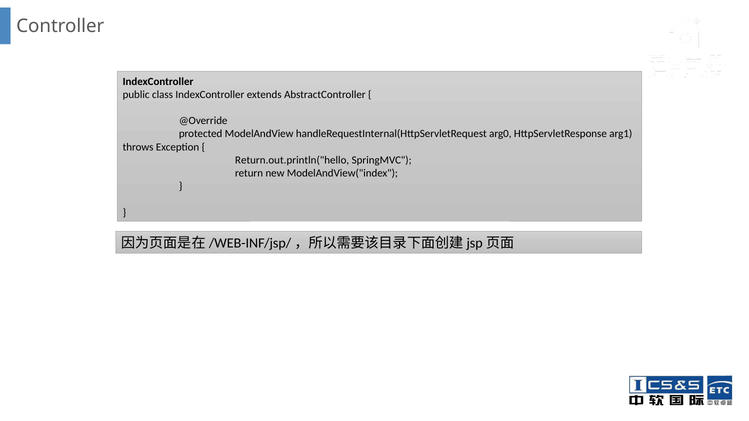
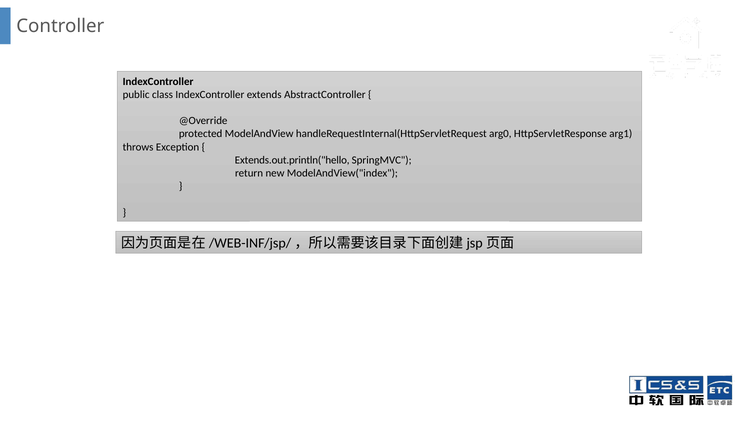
Return.out.println("hello: Return.out.println("hello -> Extends.out.println("hello (292, 160)
